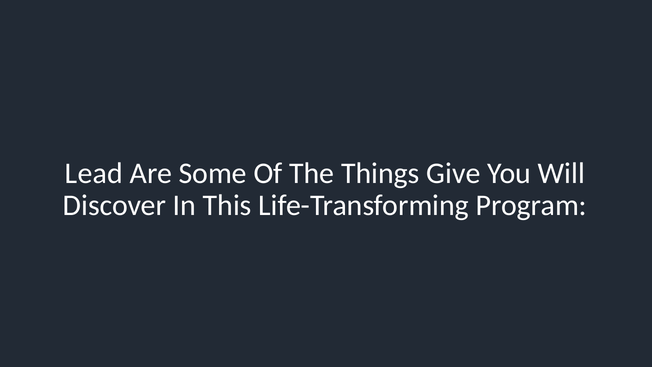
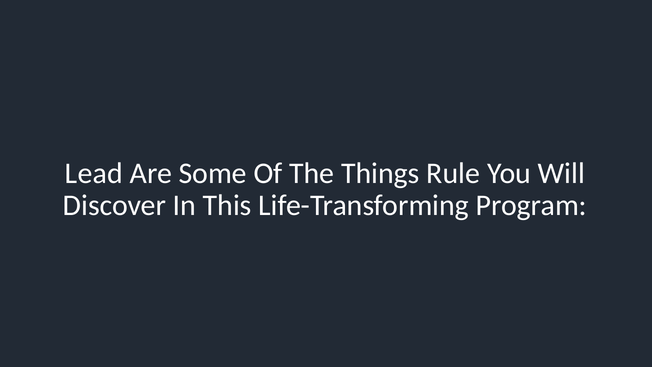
Give: Give -> Rule (453, 173)
